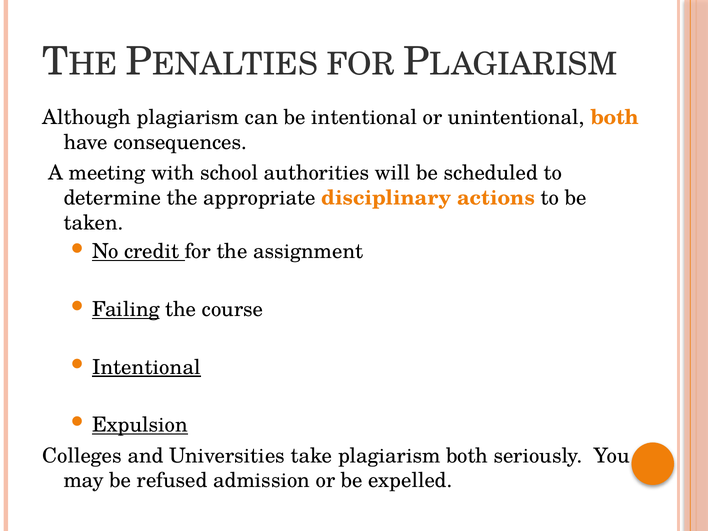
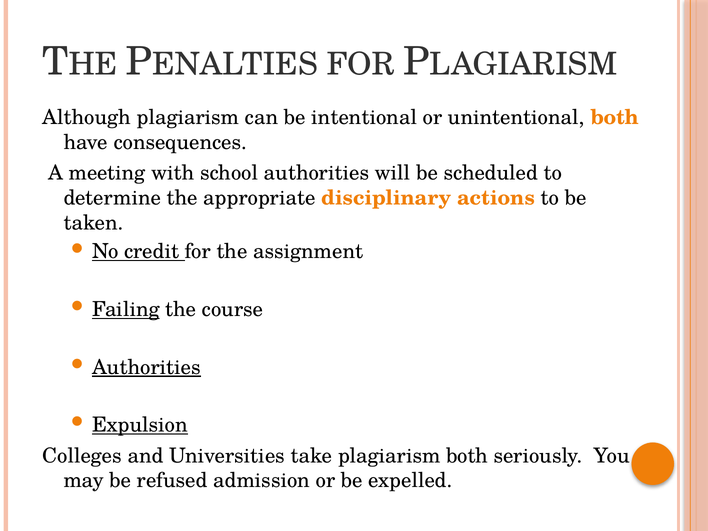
Intentional: Intentional -> Authorities (146, 367)
